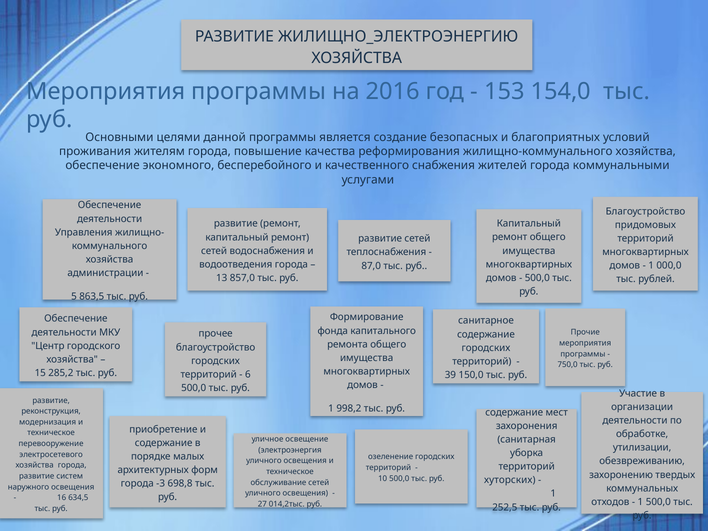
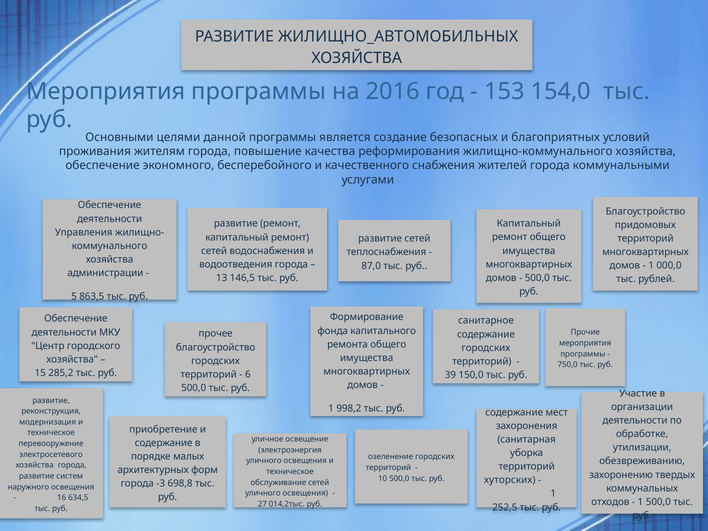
ЖИЛИЩНО_ЭЛЕКТРОЭНЕРГИЮ: ЖИЛИЩНО_ЭЛЕКТРОЭНЕРГИЮ -> ЖИЛИЩНО_АВТОМОБИЛЬНЫХ (398, 36)
857,0: 857,0 -> 146,5 (242, 278)
